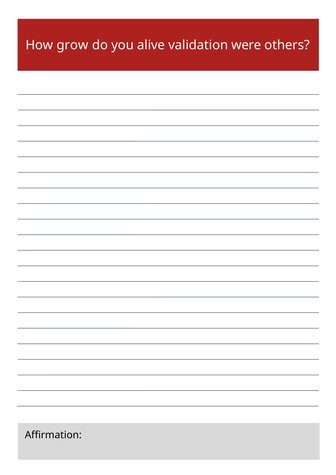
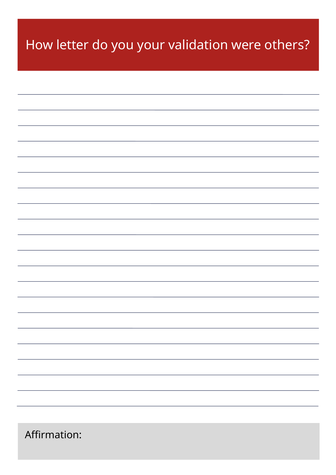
grow: grow -> letter (73, 45)
alive: alive -> your (151, 45)
